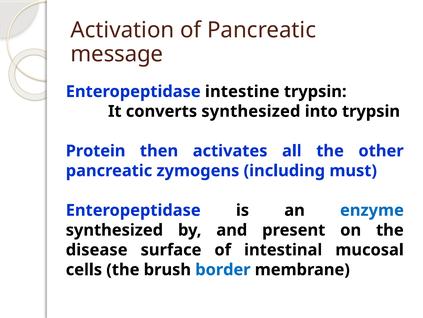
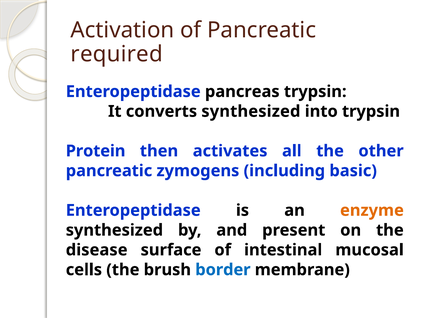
message: message -> required (117, 54)
intestine: intestine -> pancreas (242, 91)
must: must -> basic (353, 170)
enzyme colour: blue -> orange (372, 210)
